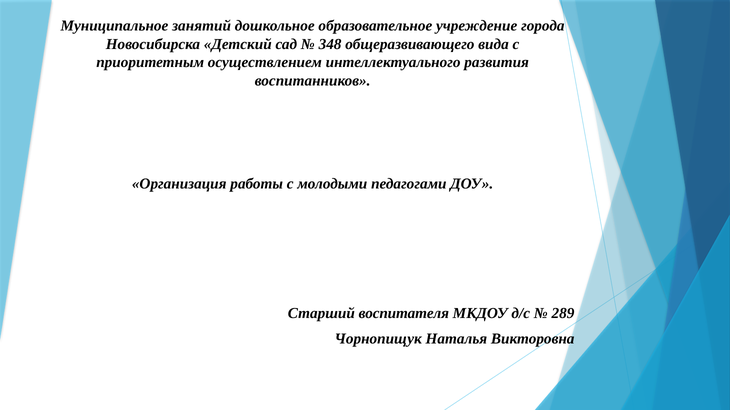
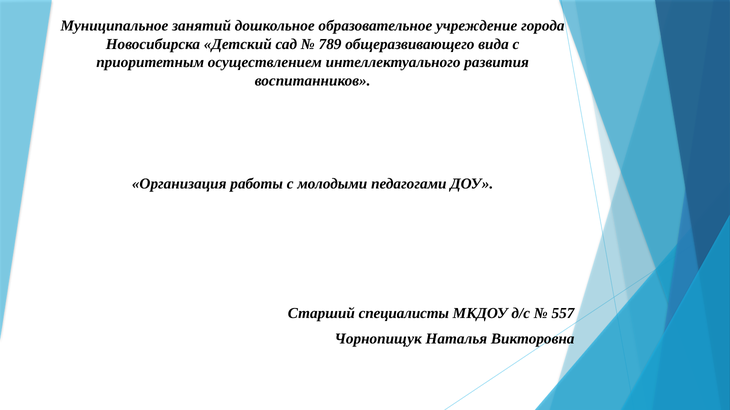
348: 348 -> 789 (330, 44)
воспитателя: воспитателя -> специалисты (404, 314)
289: 289 -> 557 (563, 314)
